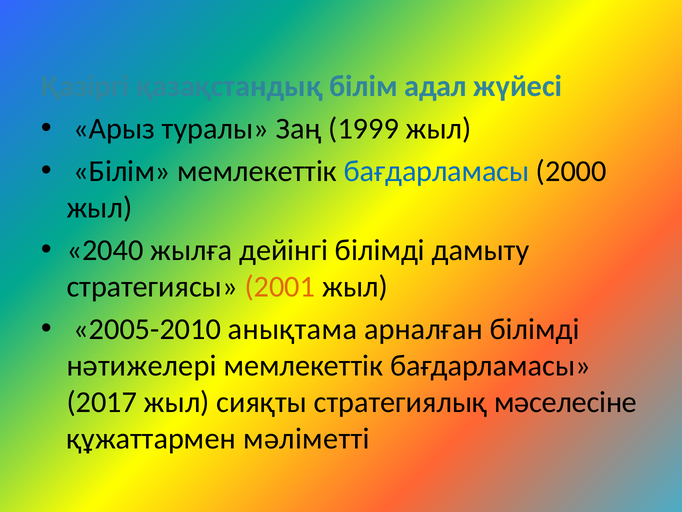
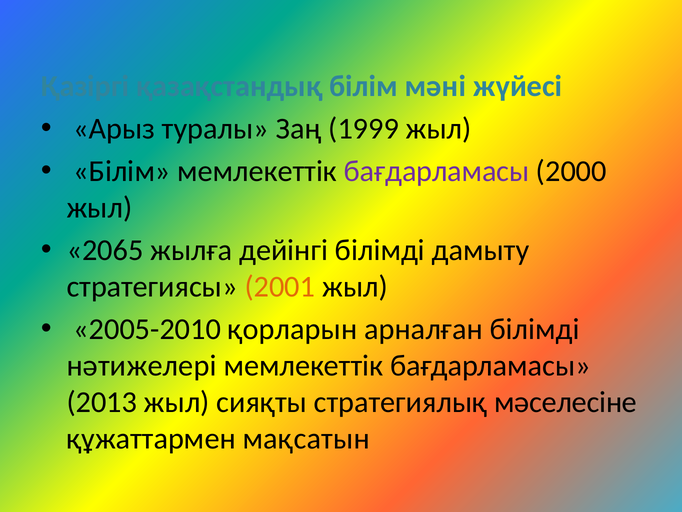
адал: адал -> мәні (435, 86)
бағдарламасы colour: blue -> purple (437, 171)
2040: 2040 -> 2065 (105, 250)
анықтама: анықтама -> қорларын (293, 329)
2017: 2017 -> 2013 (102, 402)
мәліметті: мәліметті -> мақсатын (306, 438)
